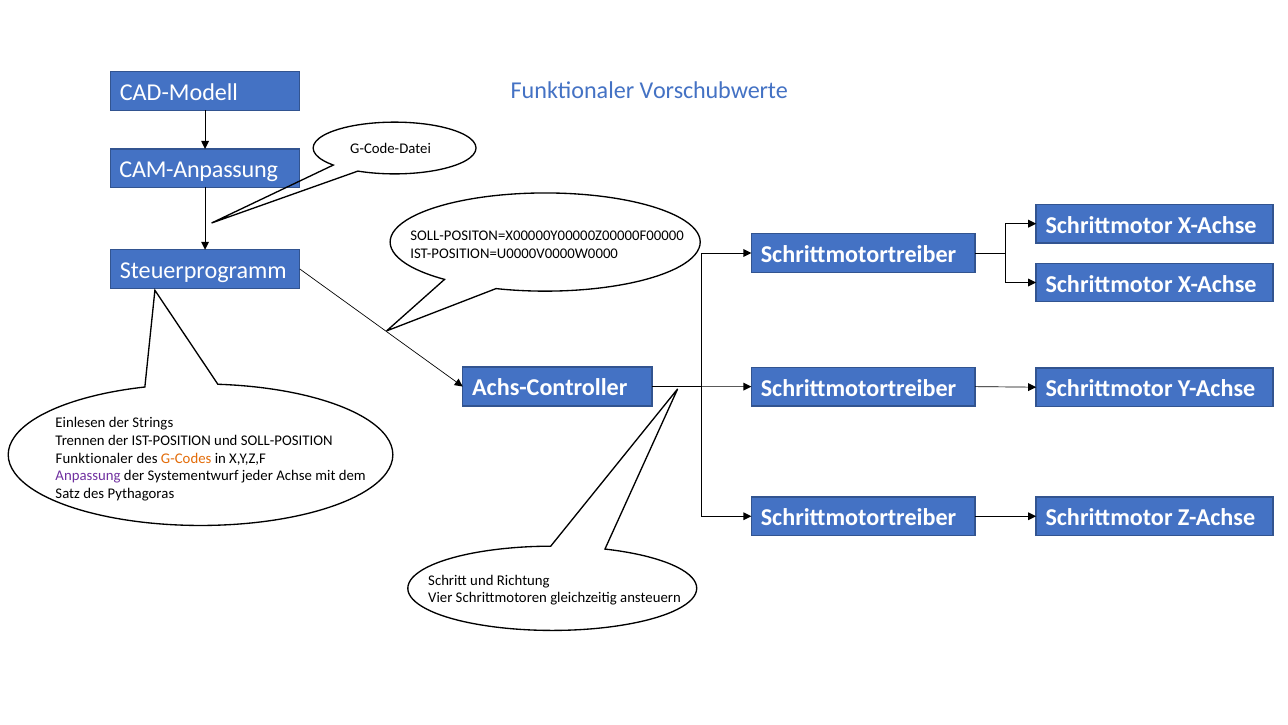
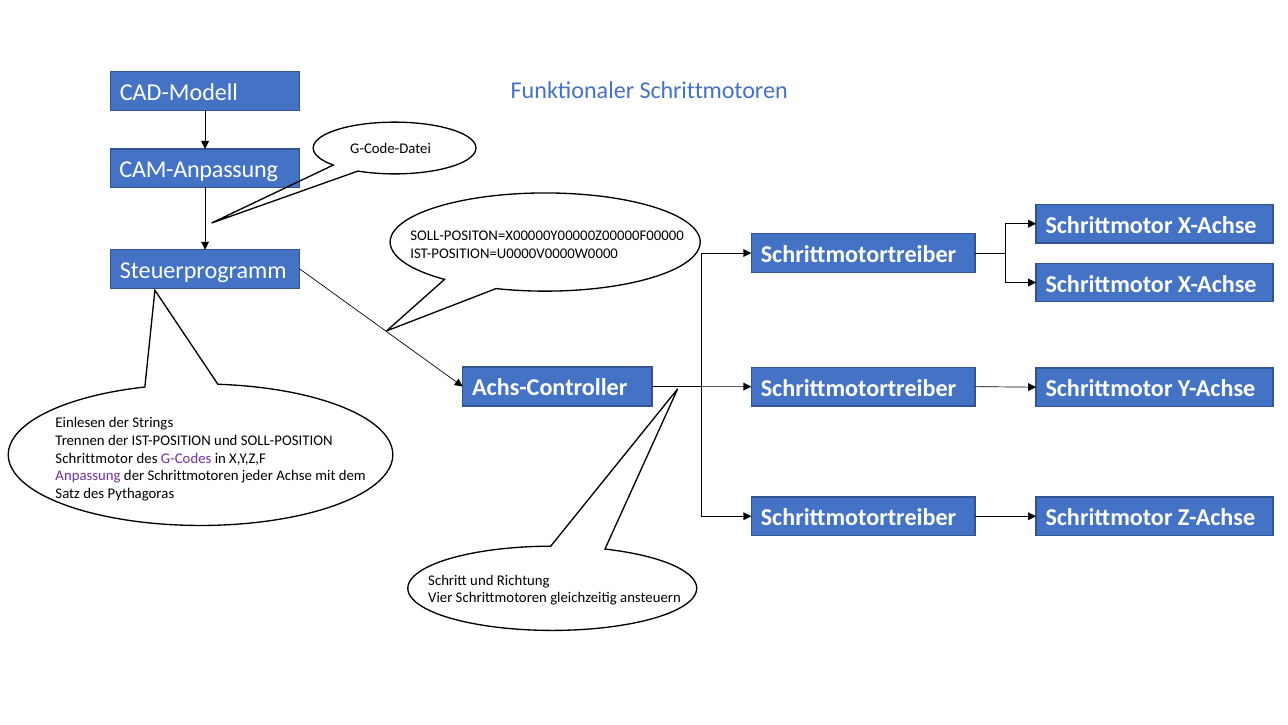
Funktionaler Vorschubwerte: Vorschubwerte -> Schrittmotoren (714, 91)
Funktionaler: Funktionaler -> Schrittmotor (94, 458)
G-Codes colour: orange -> purple (186, 458)
der Systementwurf: Systementwurf -> Schrittmotoren (193, 476)
